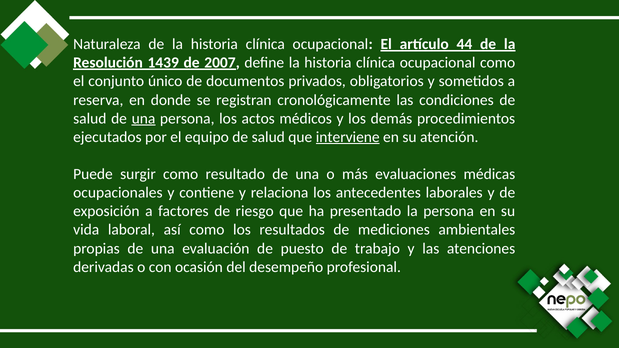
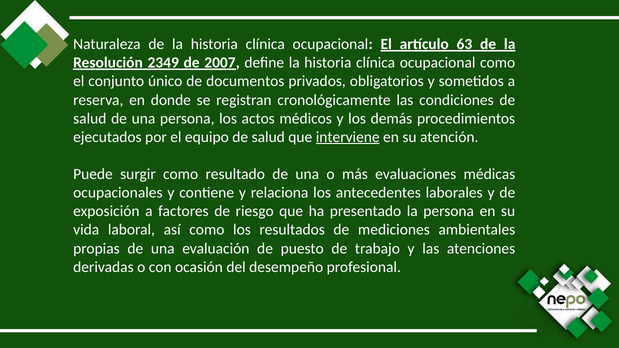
44: 44 -> 63 (464, 44)
1439: 1439 -> 2349 (163, 63)
una underline: present -> none (143, 119)
